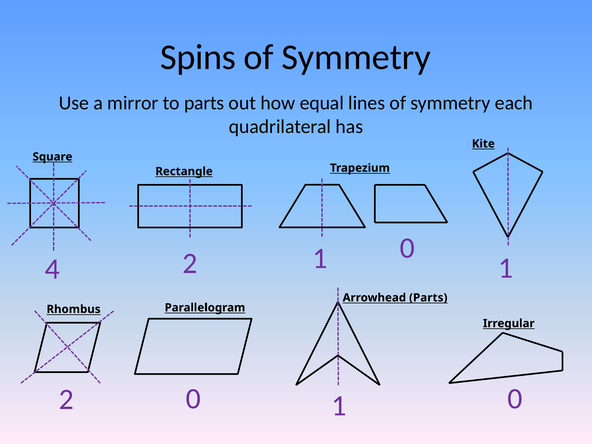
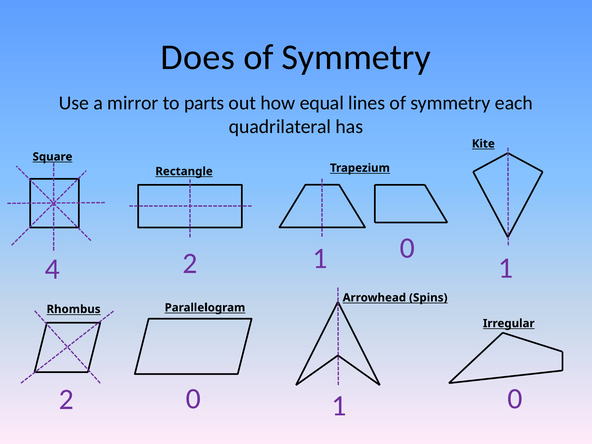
Spins: Spins -> Does (198, 57)
Arrowhead Parts: Parts -> Spins (428, 298)
